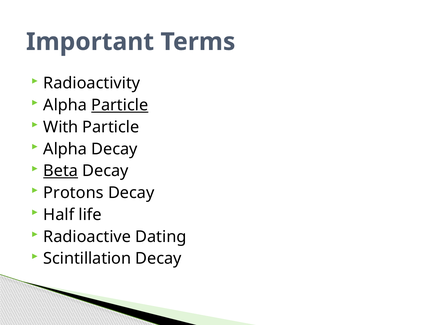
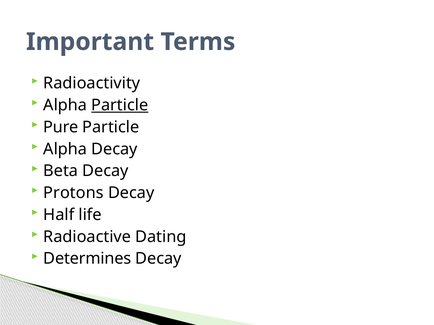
With: With -> Pure (61, 127)
Beta underline: present -> none (61, 171)
Scintillation: Scintillation -> Determines (87, 259)
